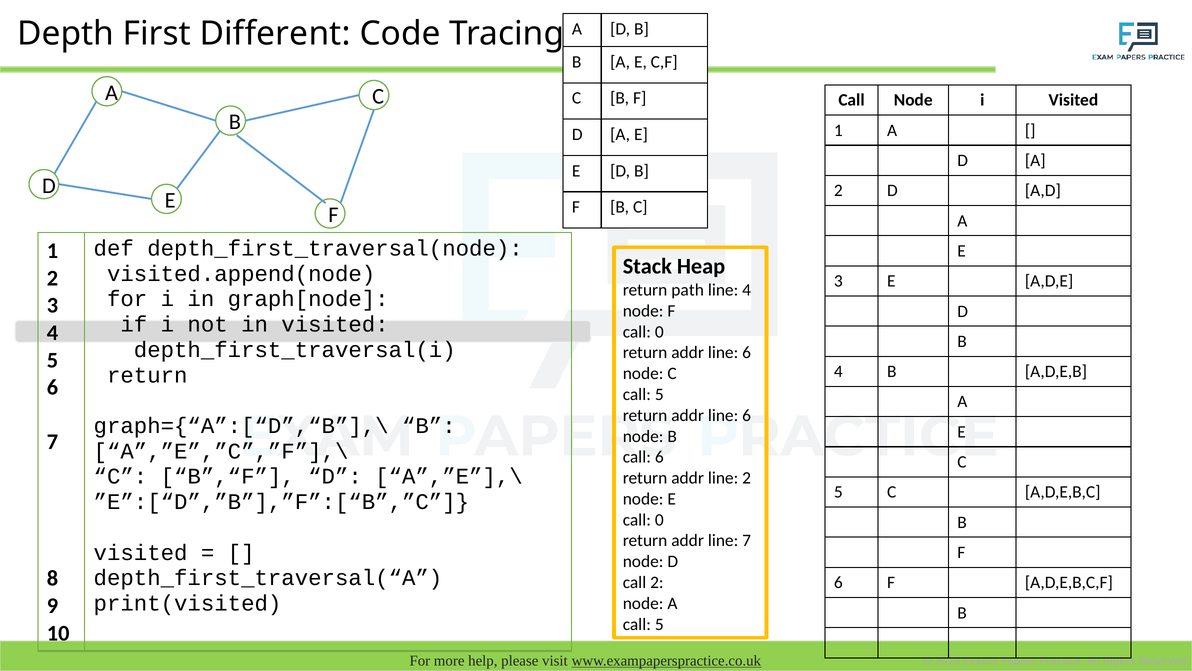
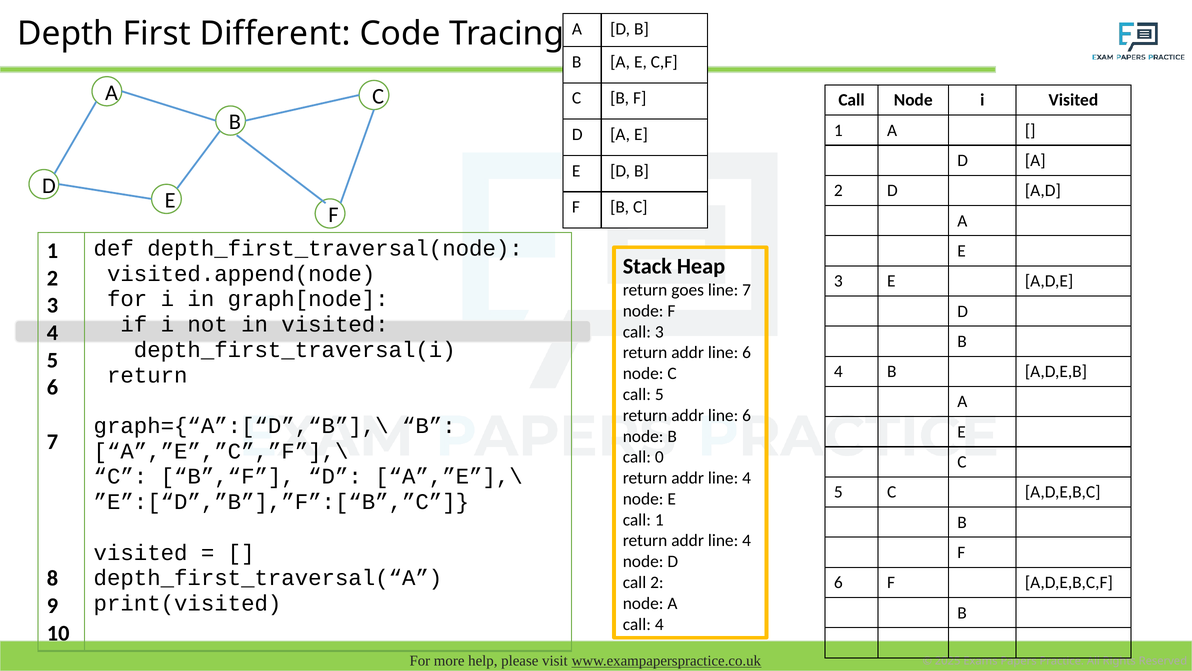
path: path -> goes (688, 290)
line 4: 4 -> 7 (747, 290)
0: 0 -> 3 (659, 332)
call 6: 6 -> 0 (659, 457)
2: 2 -> 4 (747, 478)
0: 0 -> 1 (659, 519)
7: 7 -> 4 (747, 540)
5: 5 -> 4 (659, 624)
